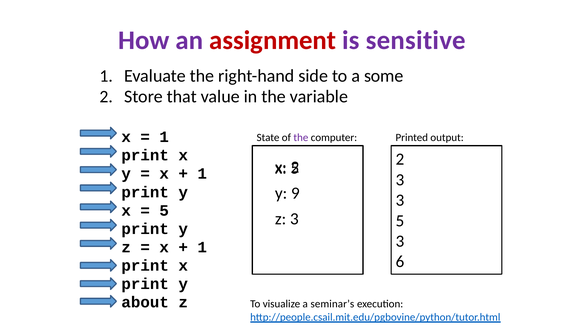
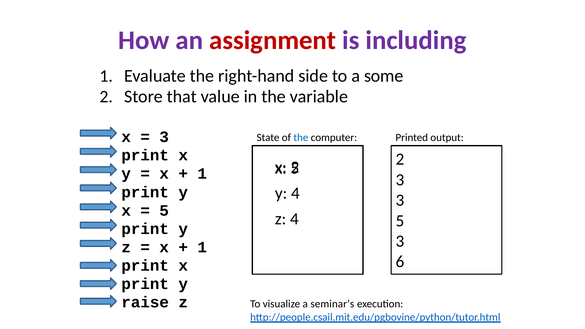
sensitive: sensitive -> including (416, 40)
1: 1 -> 3 (164, 137)
the colour: purple -> blue (301, 137)
y 9: 9 -> 4 (295, 193)
z 3: 3 -> 4 (294, 219)
about: about -> raise (145, 302)
